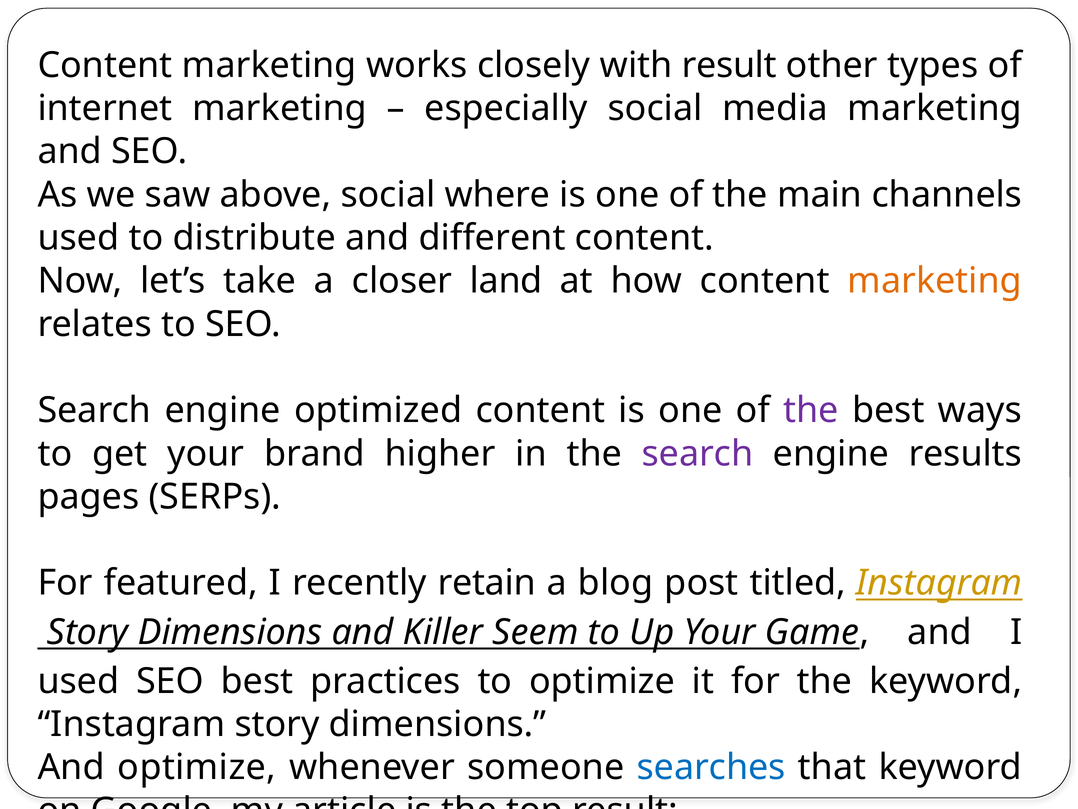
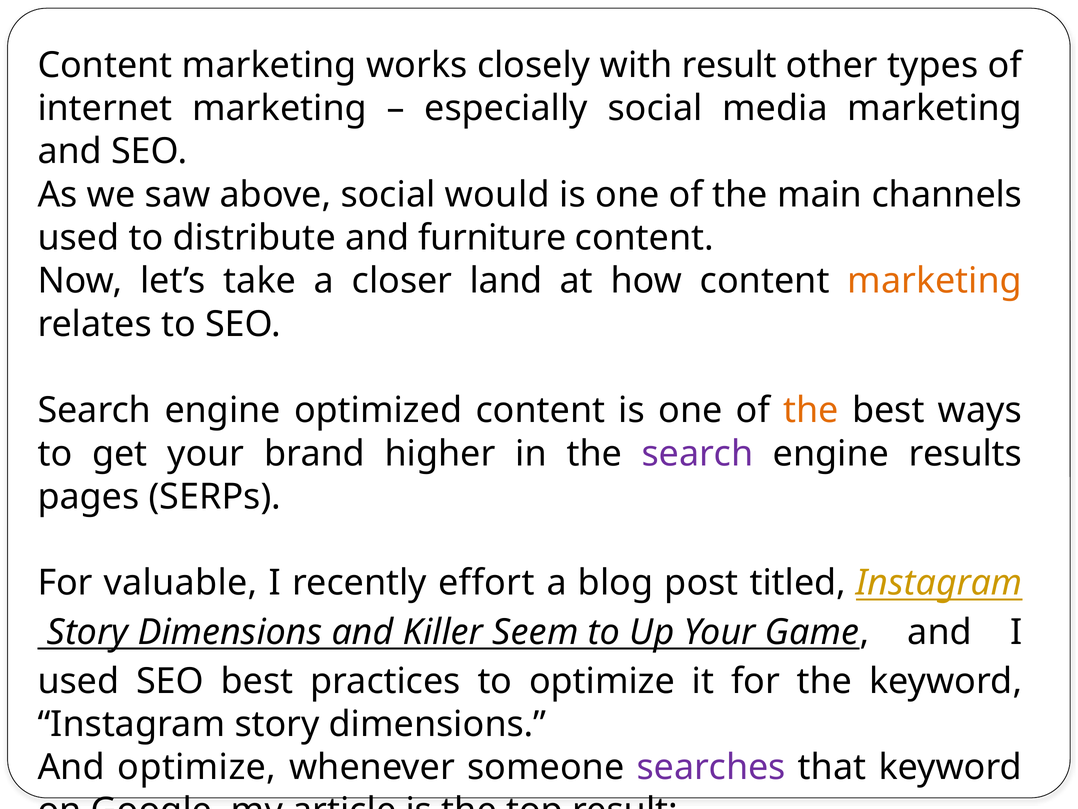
where: where -> would (497, 195)
different: different -> furniture (492, 238)
the colour: purple -> orange (811, 410)
featured: featured -> valuable (181, 583)
retain: retain -> effort (486, 583)
searches colour: blue -> purple (711, 767)
